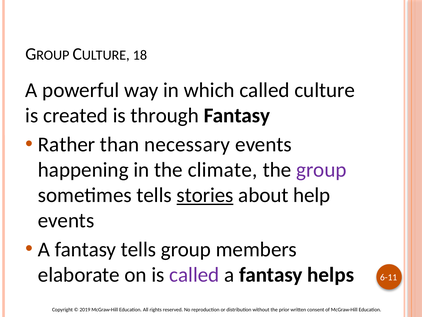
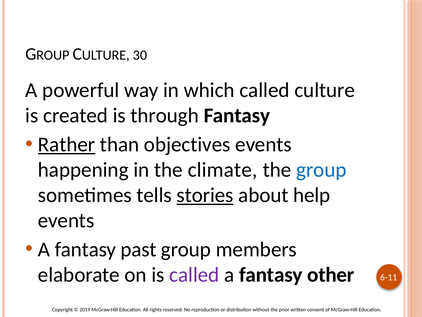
18: 18 -> 30 (140, 55)
Rather underline: none -> present (67, 144)
necessary: necessary -> objectives (187, 144)
group colour: purple -> blue (321, 170)
fantasy tells: tells -> past (139, 249)
helps: helps -> other (331, 274)
